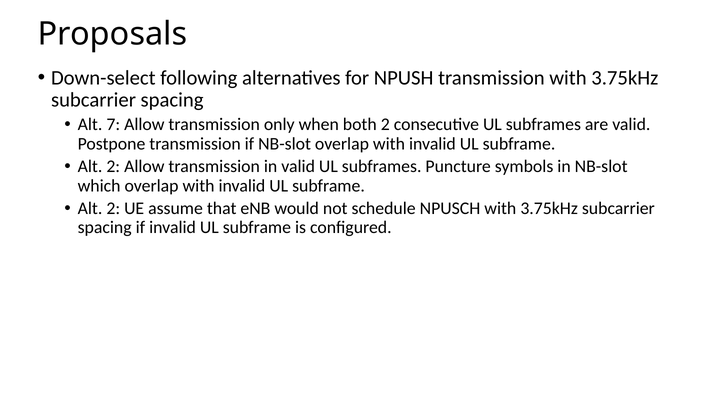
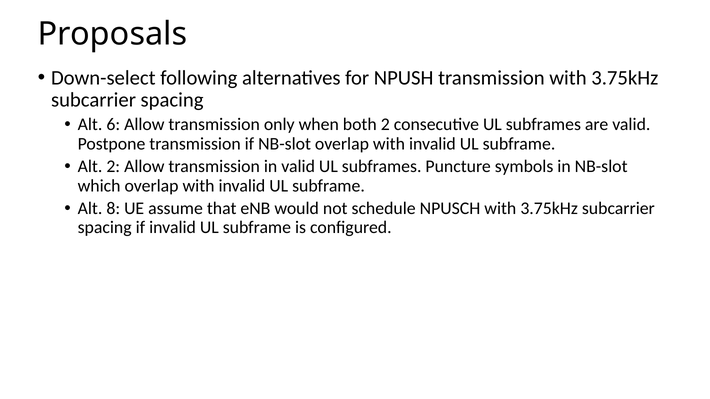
7: 7 -> 6 (113, 125)
2: 2 -> 8 (113, 209)
